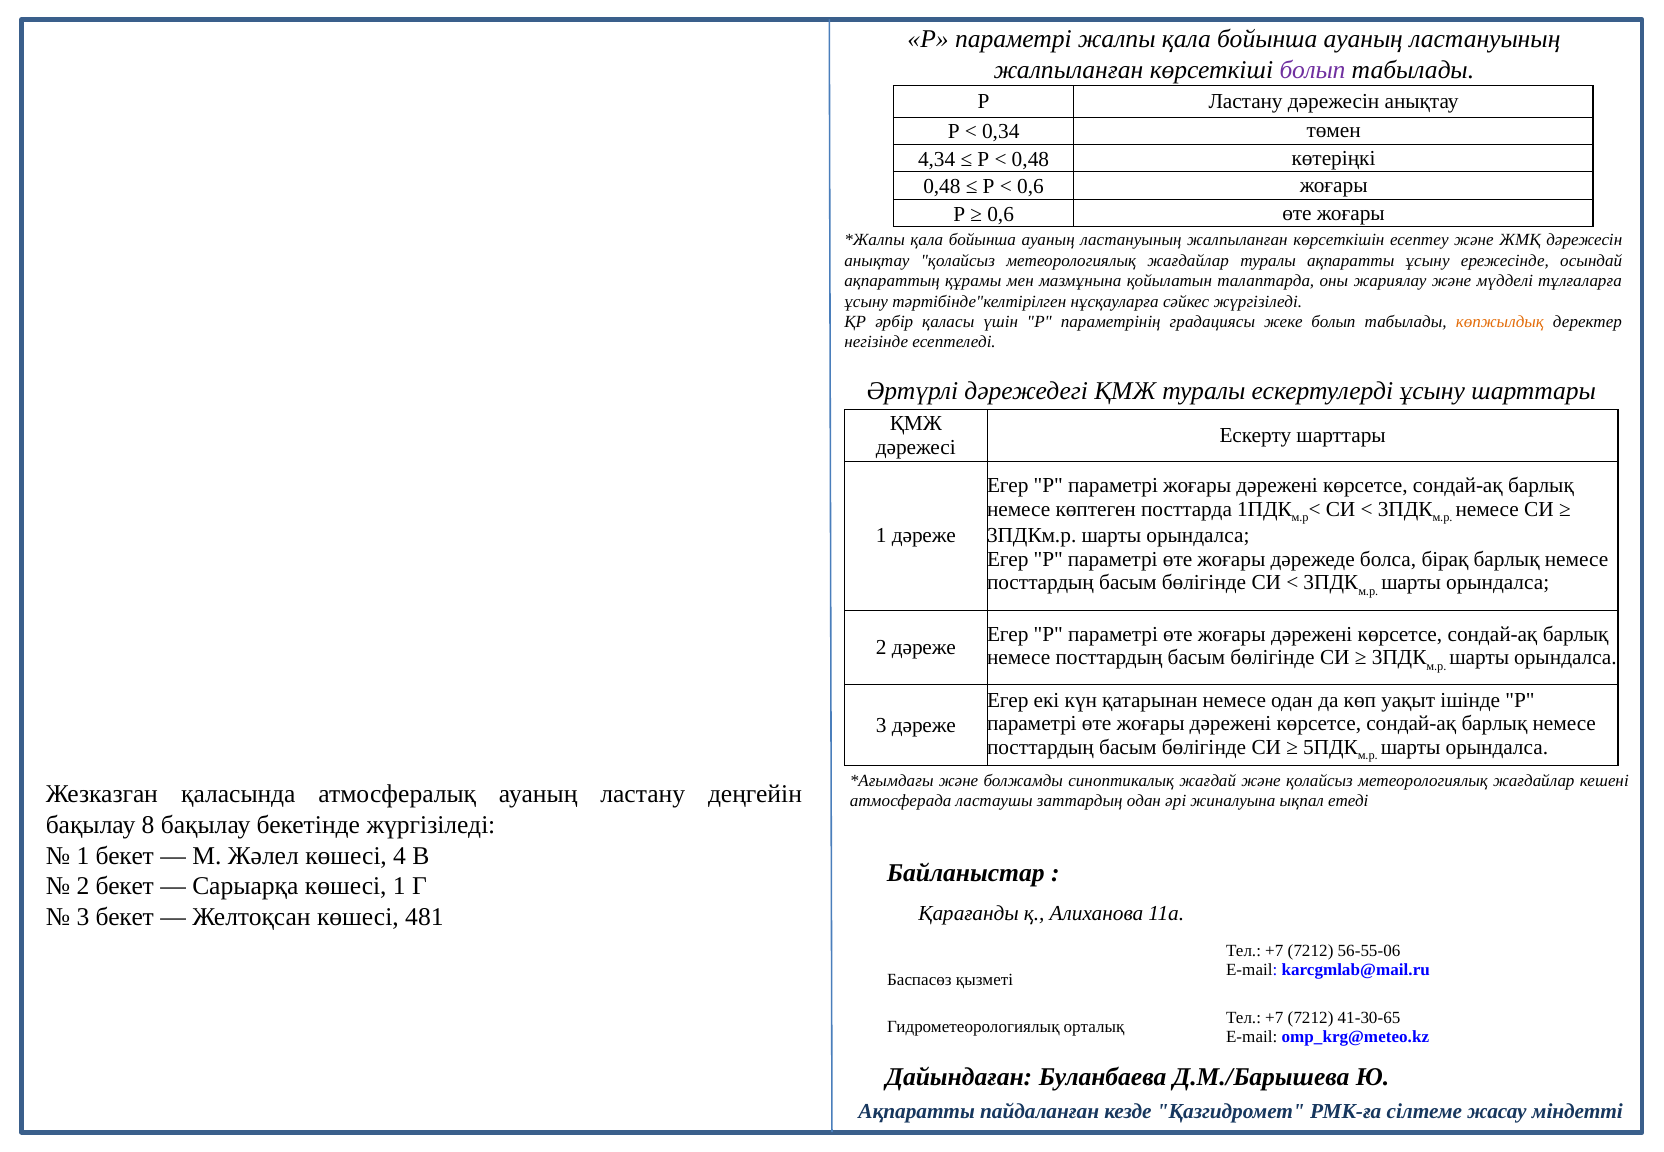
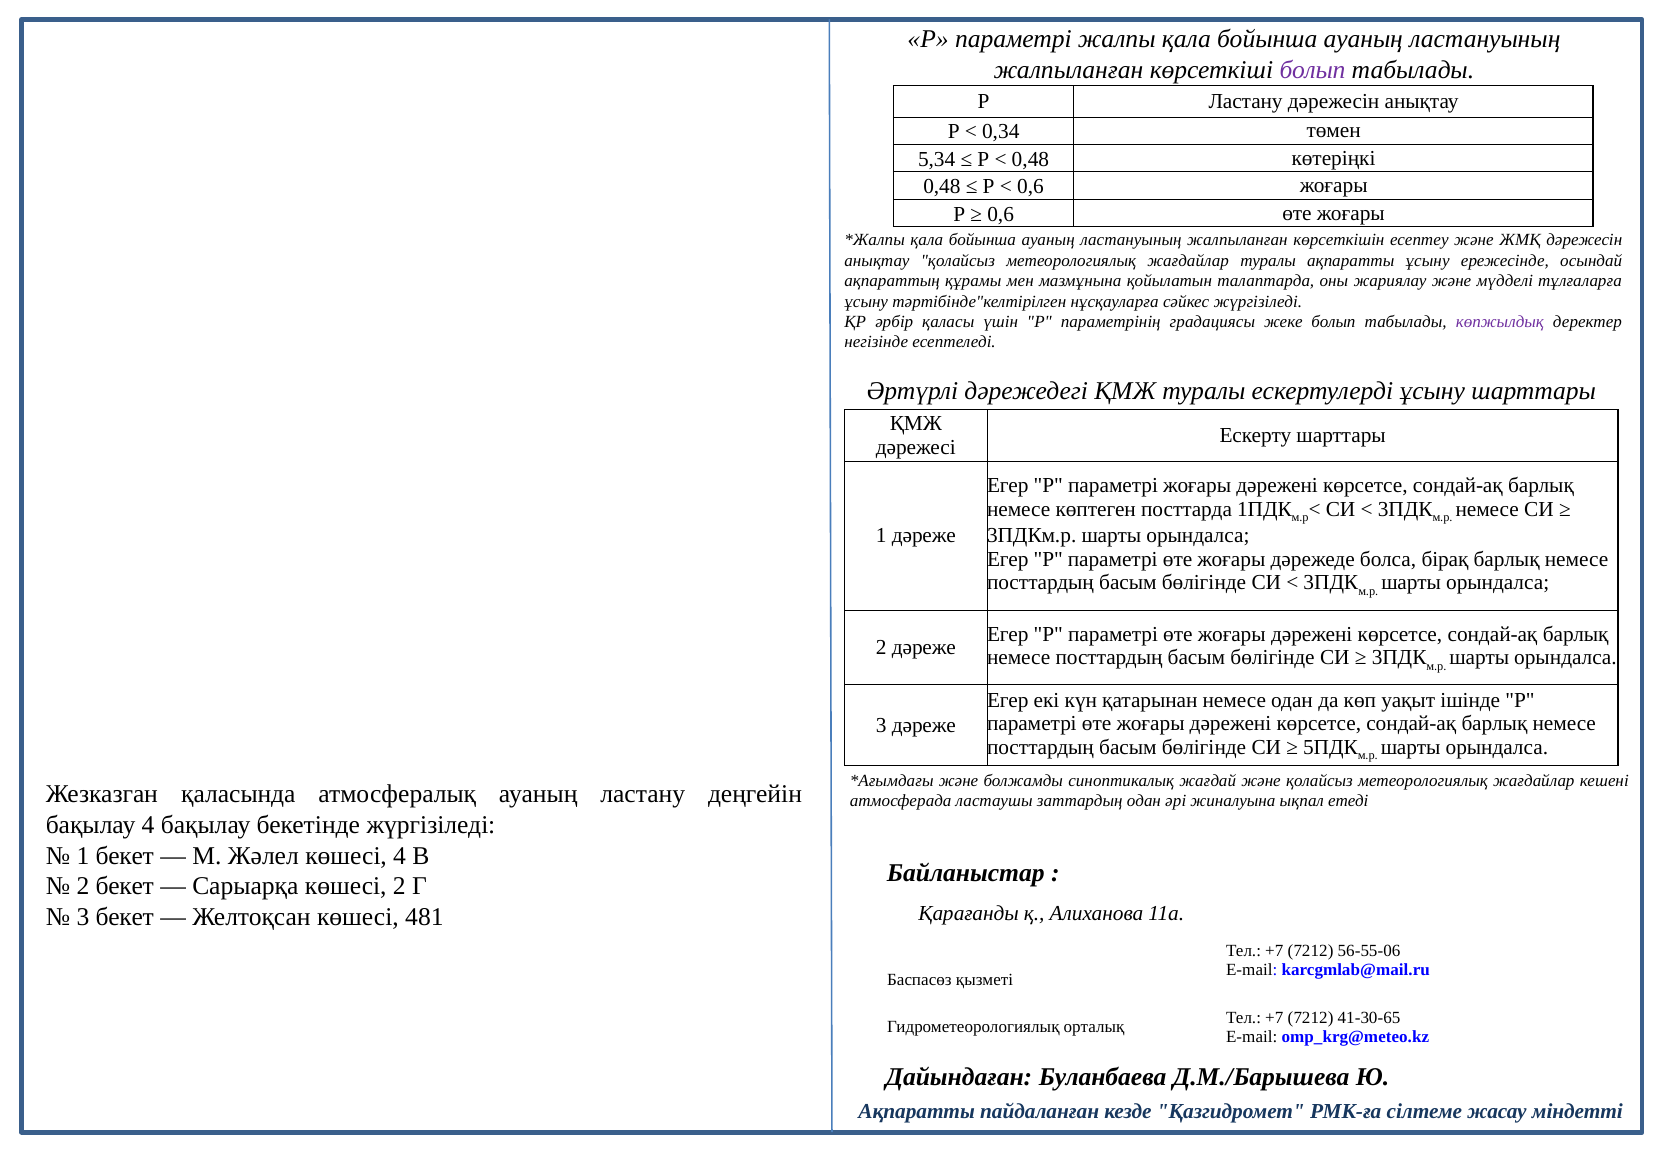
4,34: 4,34 -> 5,34 (937, 159)
көпжылдық colour: orange -> purple (1500, 322)
бақылау 8: 8 -> 4 (148, 825)
көшесі 1: 1 -> 2 (399, 886)
